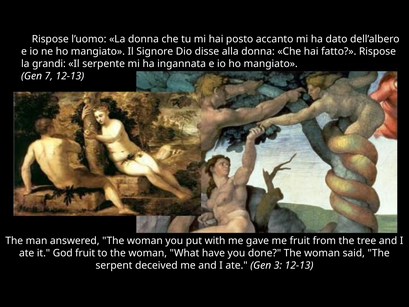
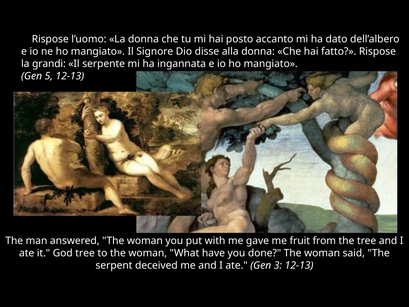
7: 7 -> 5 (49, 76)
God fruit: fruit -> tree (85, 253)
